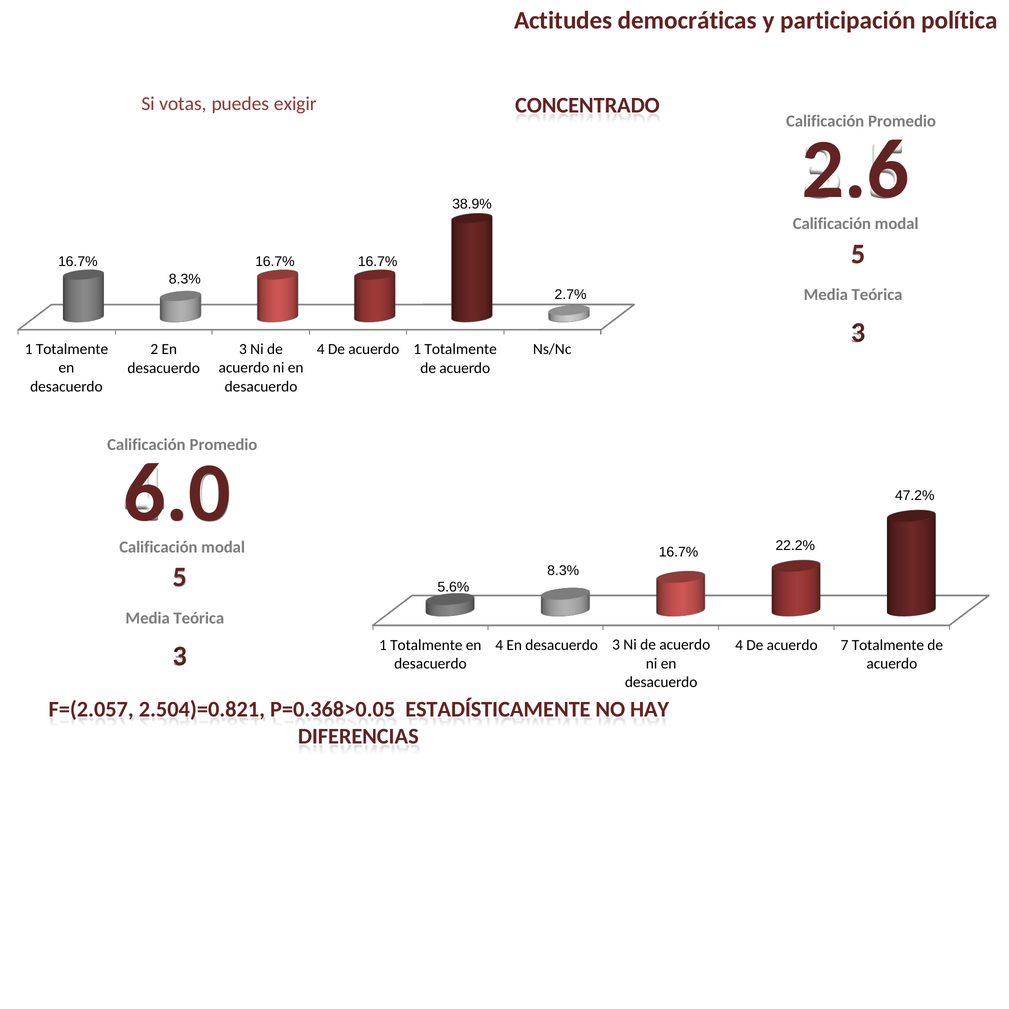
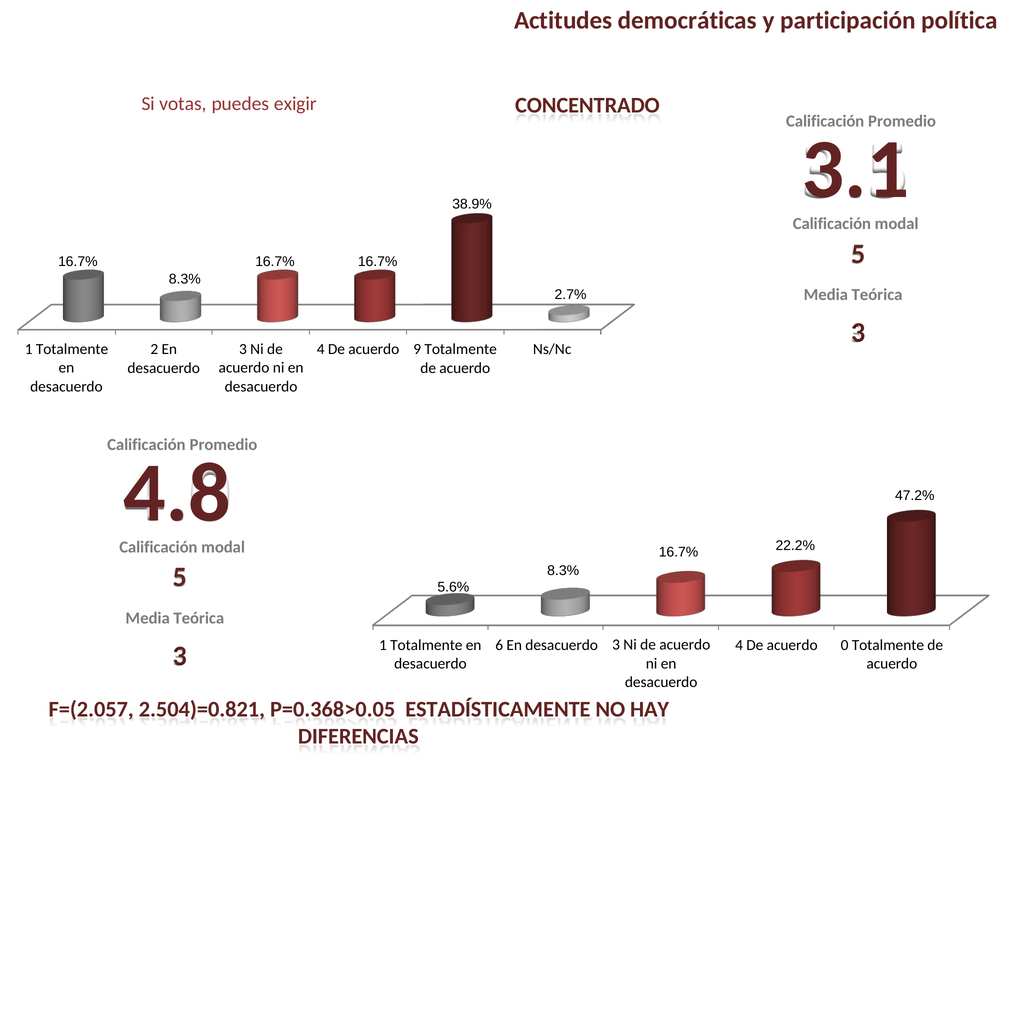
2.6: 2.6 -> 3.1 (855, 170)
acuerdo 1: 1 -> 9 (417, 349)
6.0: 6.0 -> 4.8 (177, 493)
en 4: 4 -> 6 (499, 645)
7: 7 -> 0 (845, 645)
